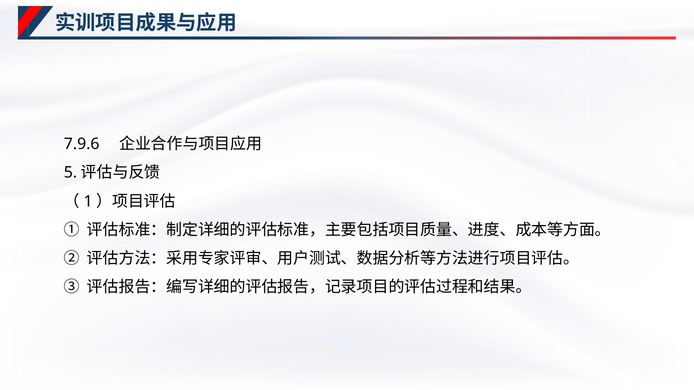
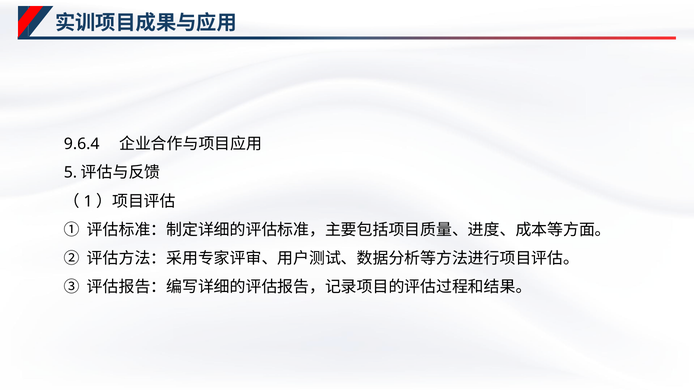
7.9.6: 7.9.6 -> 9.6.4 (82, 144)
